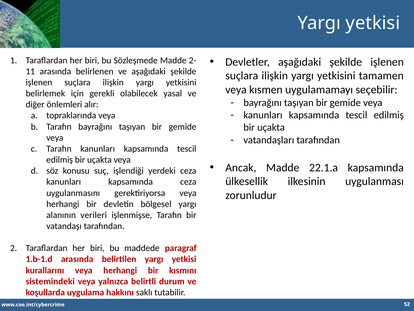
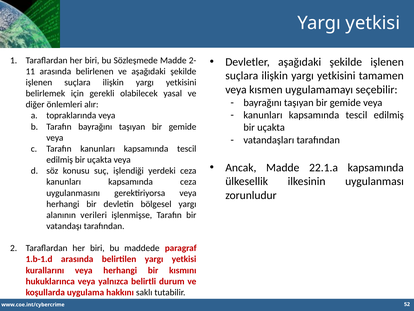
sistemindeki: sistemindeki -> hukuklarınca (50, 281)
